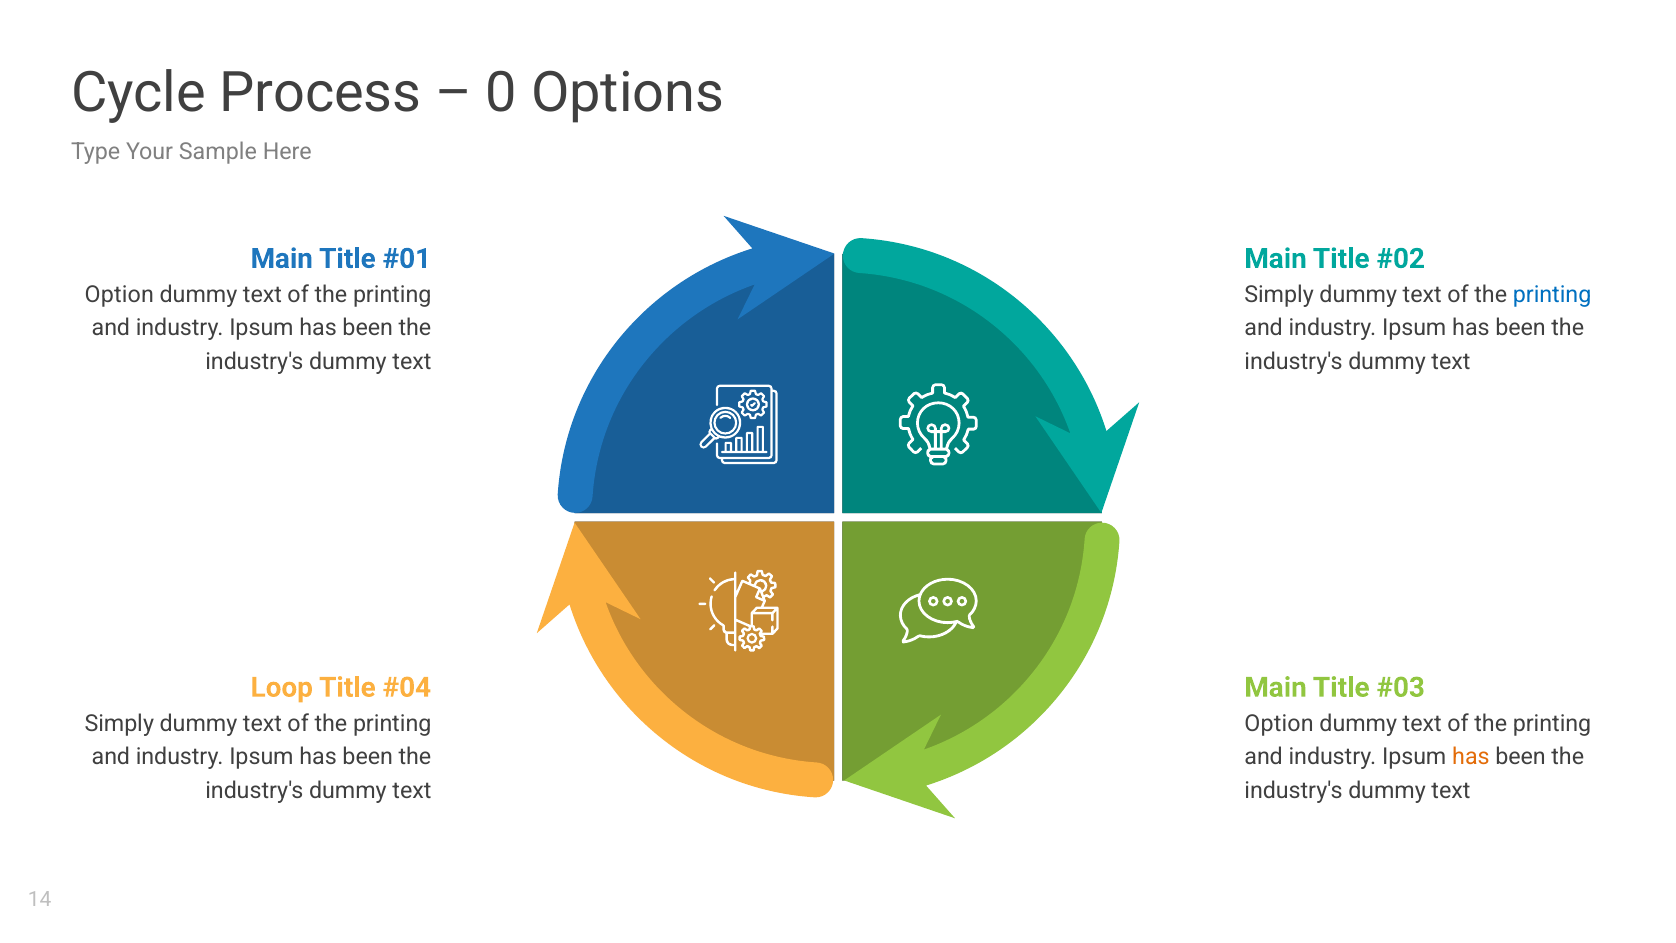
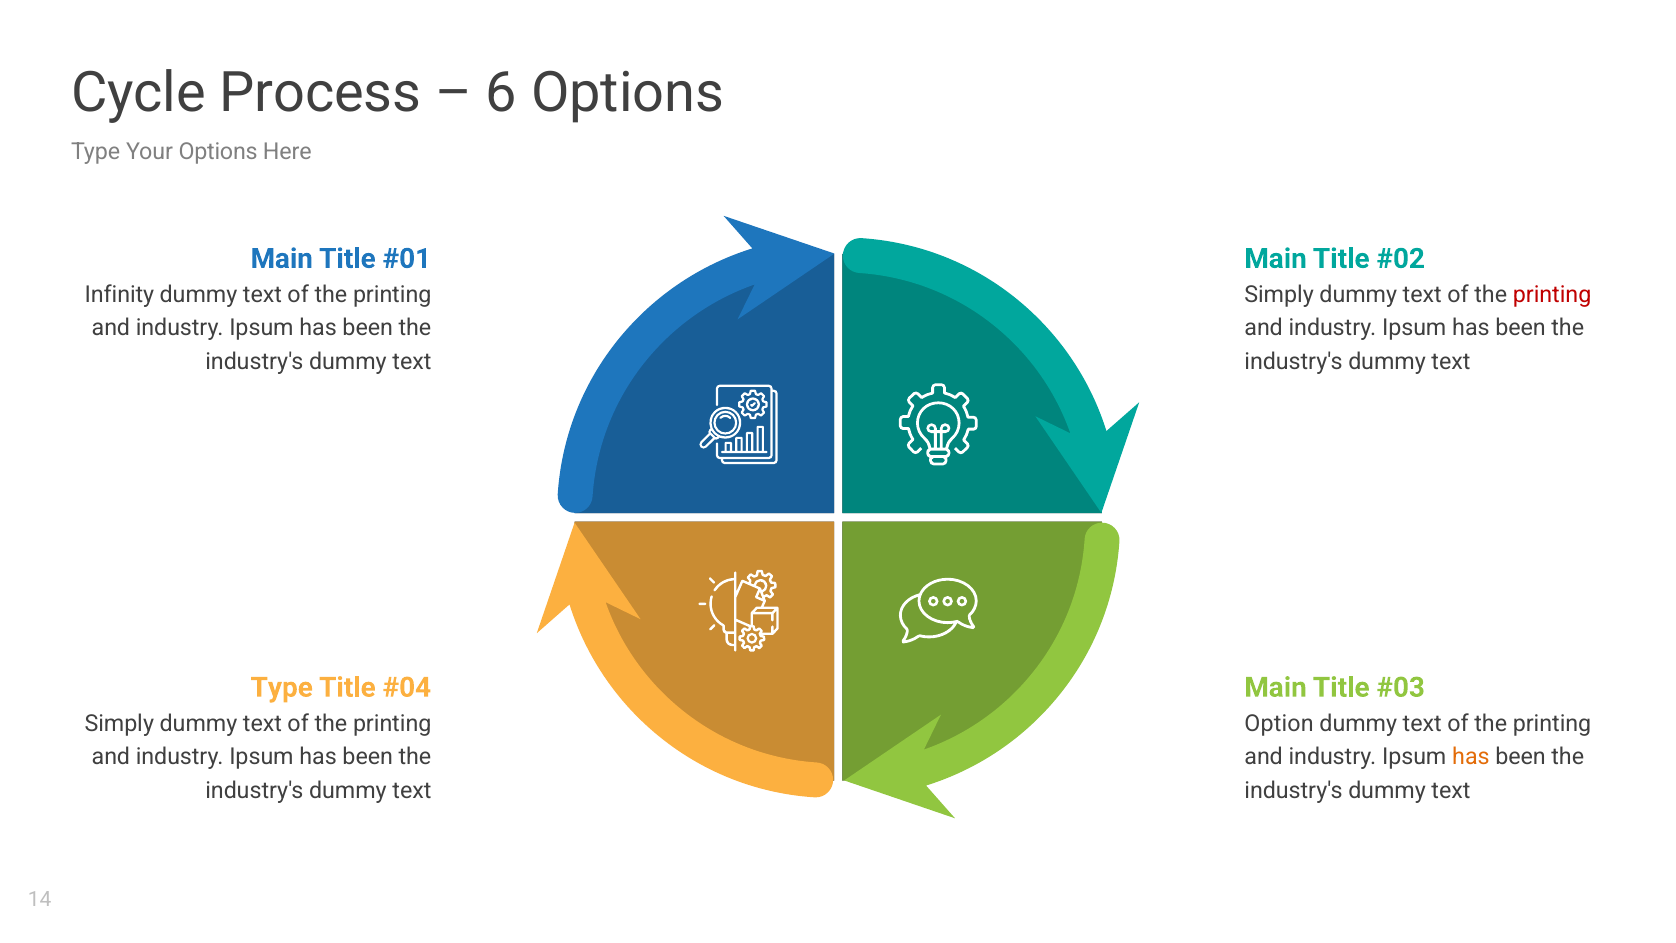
0: 0 -> 6 (502, 93)
Your Sample: Sample -> Options (218, 151)
Option: Option -> Infinity (119, 295)
printing colour: blue -> red (1552, 295)
Loop: Loop -> Type (282, 687)
